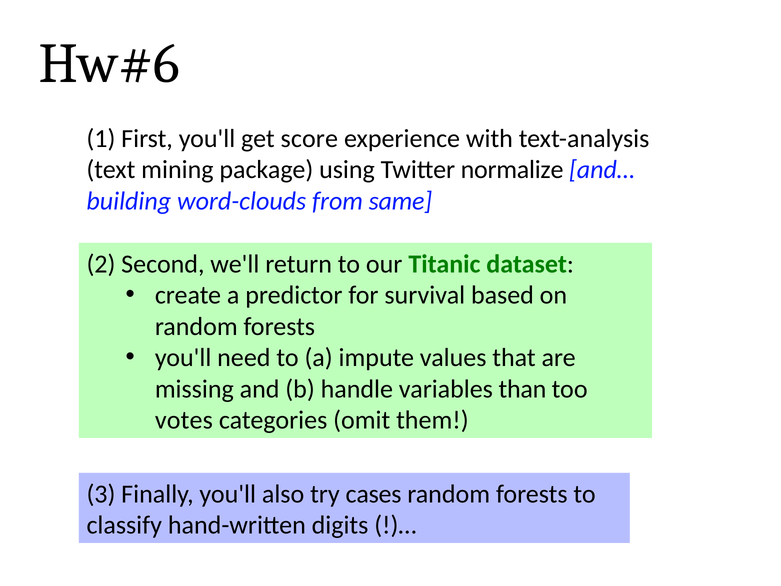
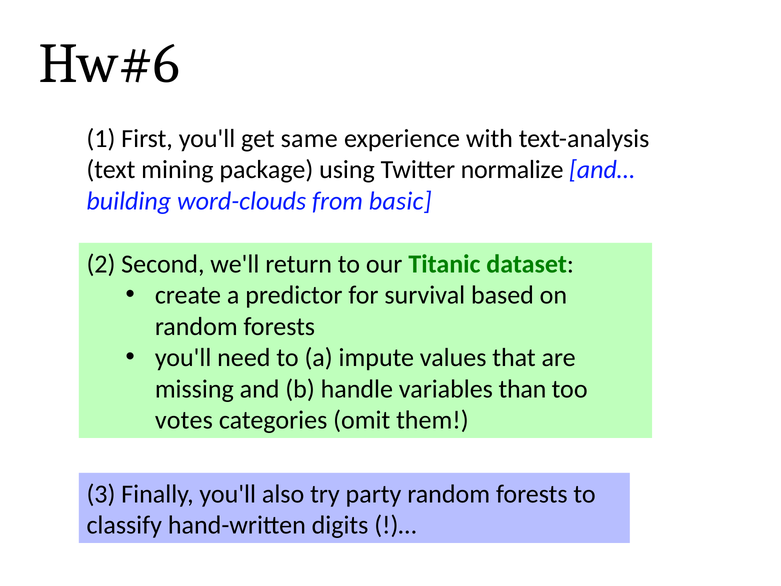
score: score -> same (309, 138)
same: same -> basic (400, 201)
cases: cases -> party (373, 494)
